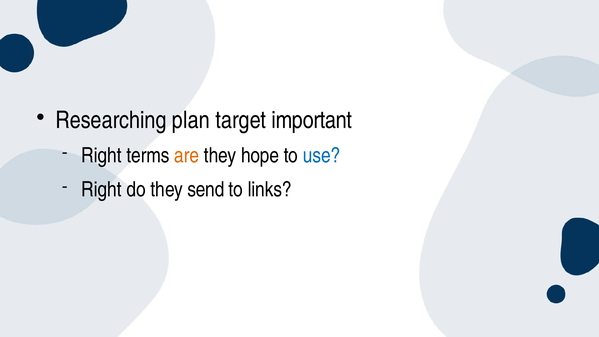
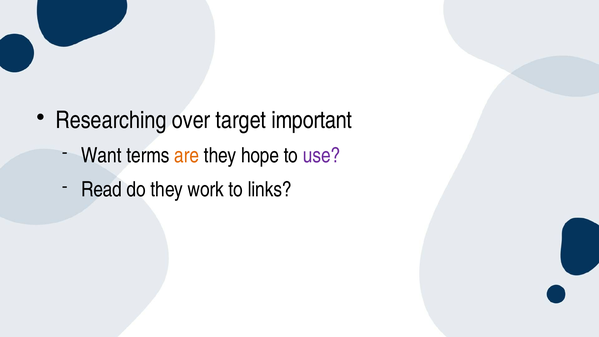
plan: plan -> over (191, 120)
Right: Right -> Want (101, 155)
use colour: blue -> purple (322, 155)
Right: Right -> Read (102, 189)
send: send -> work (206, 189)
